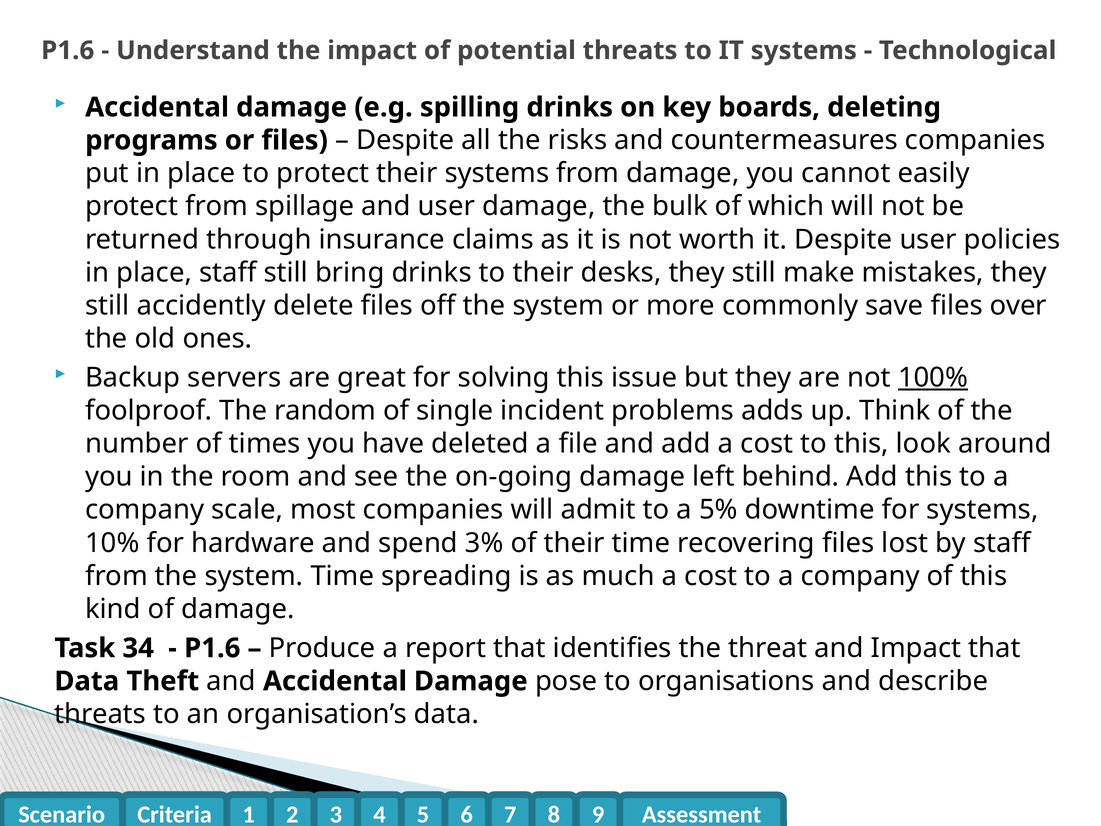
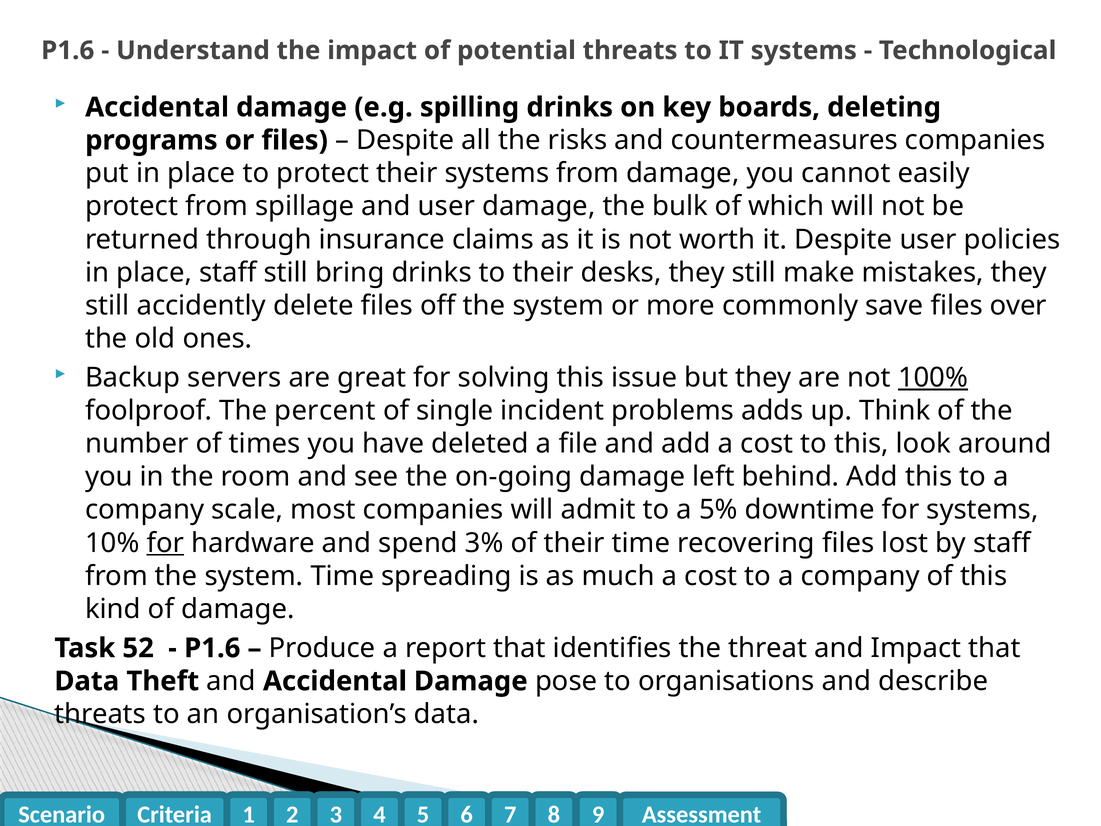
random: random -> percent (325, 411)
for underline: none -> present (165, 543)
34: 34 -> 52 (138, 648)
